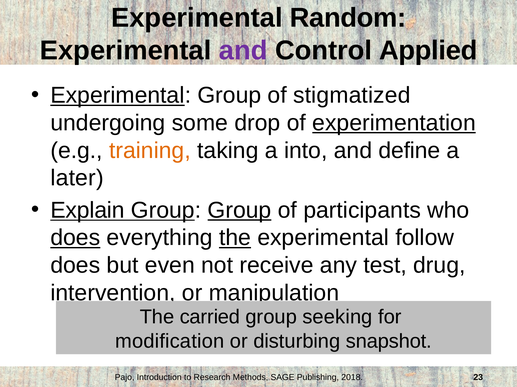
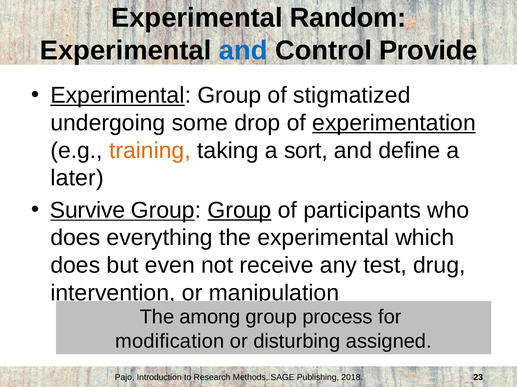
and colour: purple -> blue (243, 51)
Applied: Applied -> Provide (428, 51)
into: into -> sort (306, 151)
Explain: Explain -> Survive (88, 211)
does underline: present -> none (75, 238)
the underline: present -> none (235, 238)
follow: follow -> which (425, 238)
carried: carried -> among (210, 318)
seeking: seeking -> process (338, 318)
snapshot: snapshot -> assigned (389, 342)
